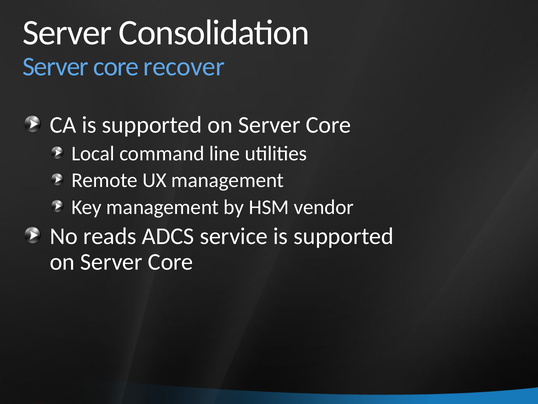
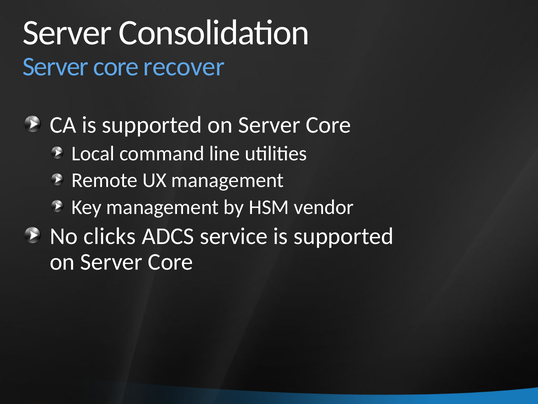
reads: reads -> clicks (110, 236)
